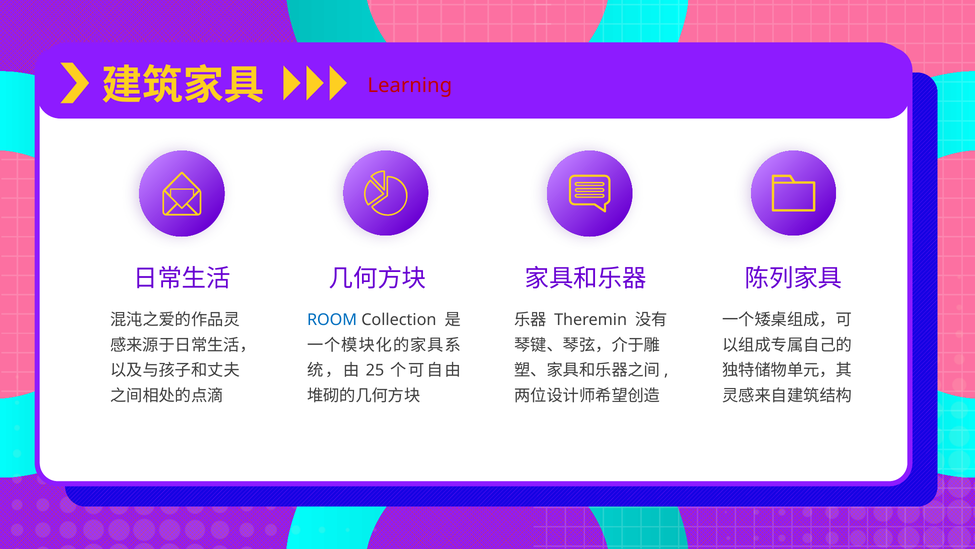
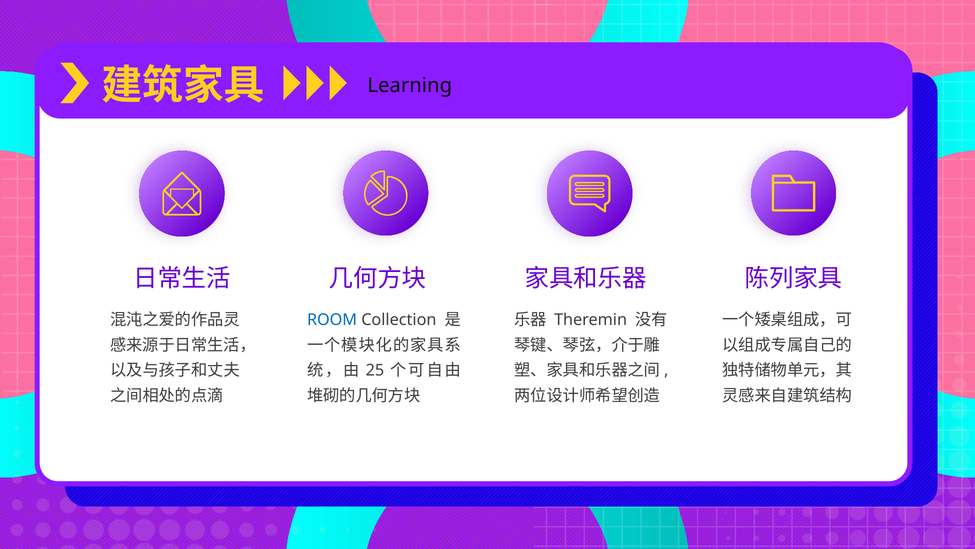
Learning colour: red -> black (410, 85)
